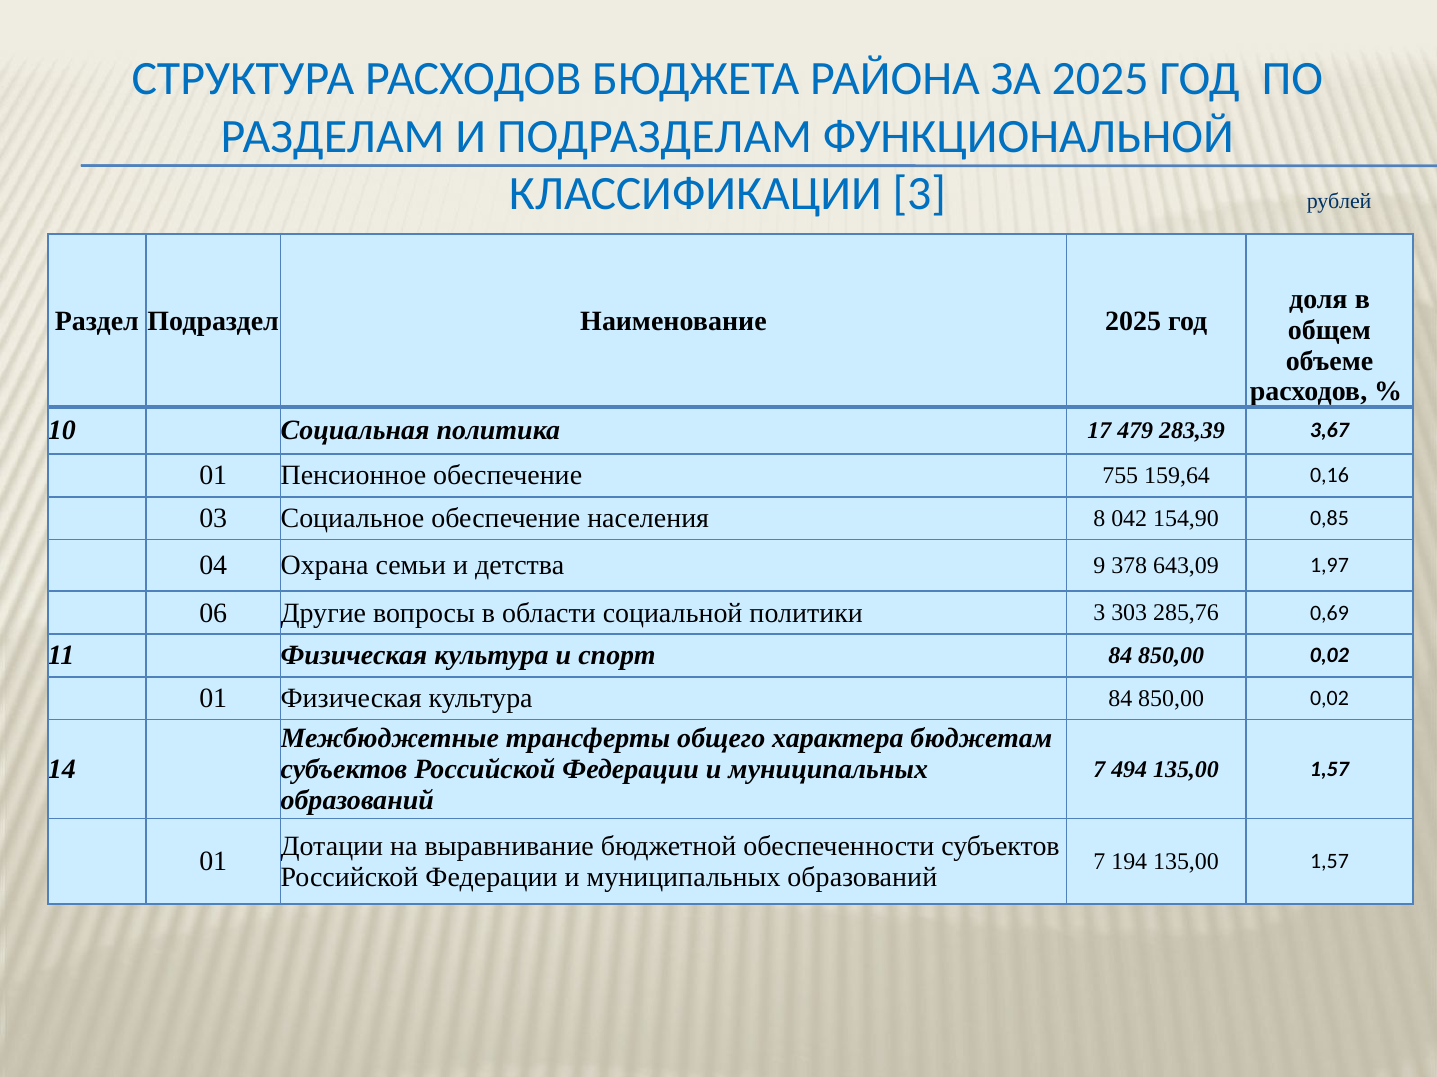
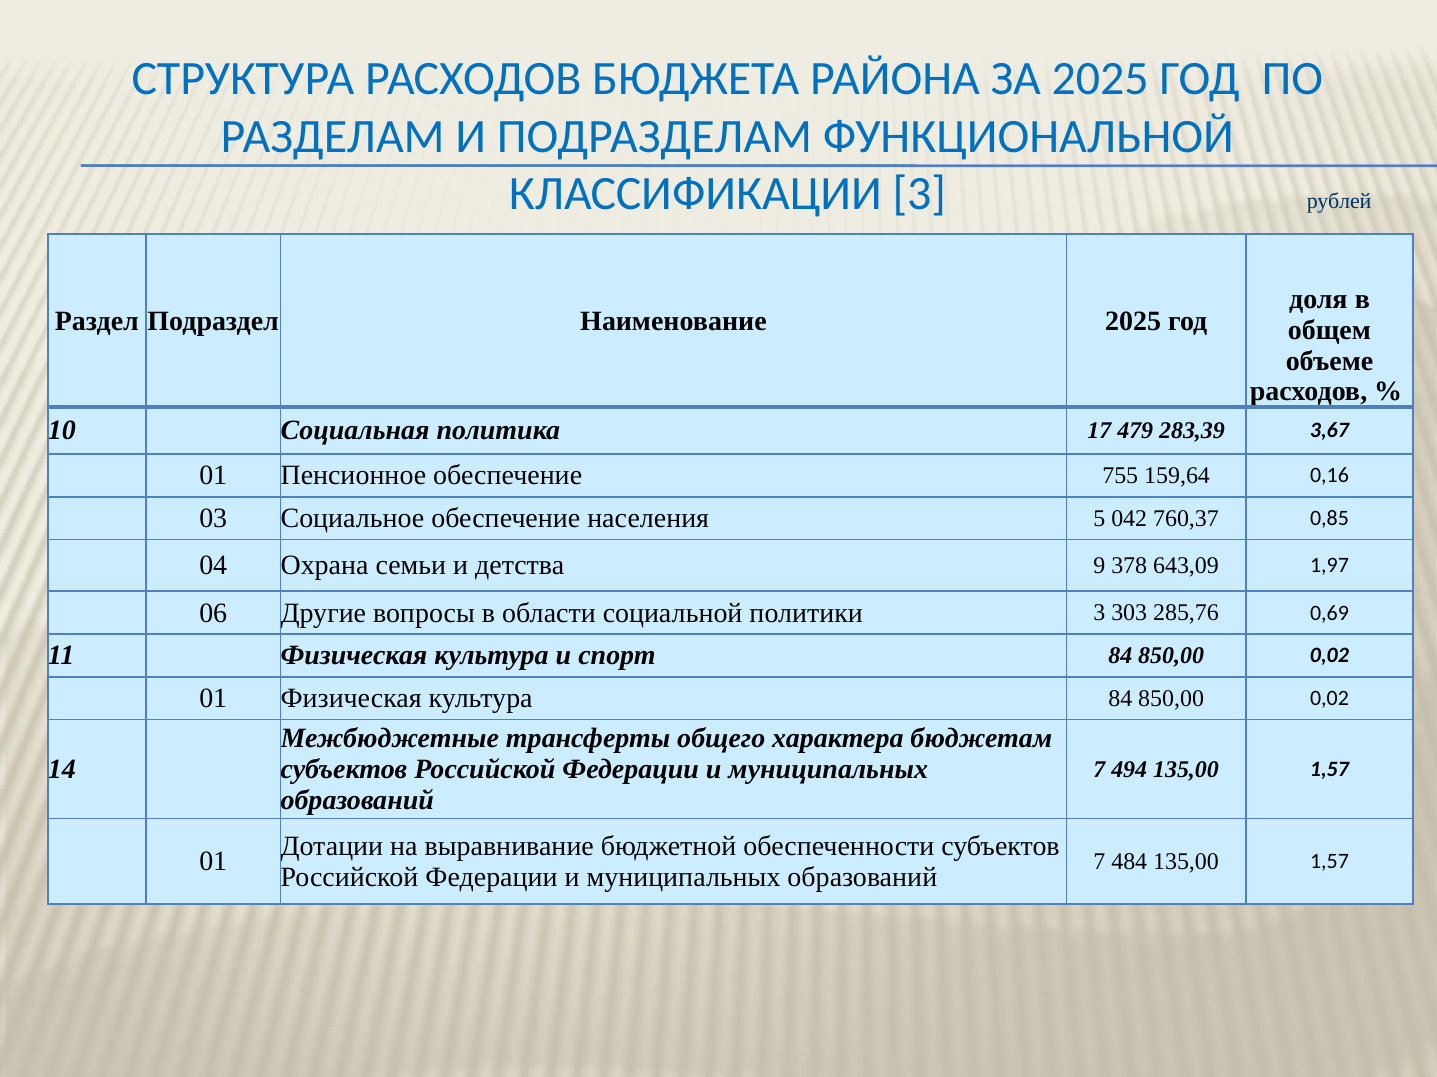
8: 8 -> 5 (1099, 519)
154,90: 154,90 -> 760,37 (1186, 519)
194: 194 -> 484 (1129, 862)
